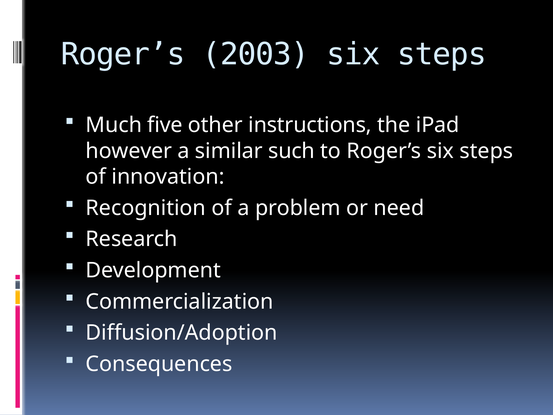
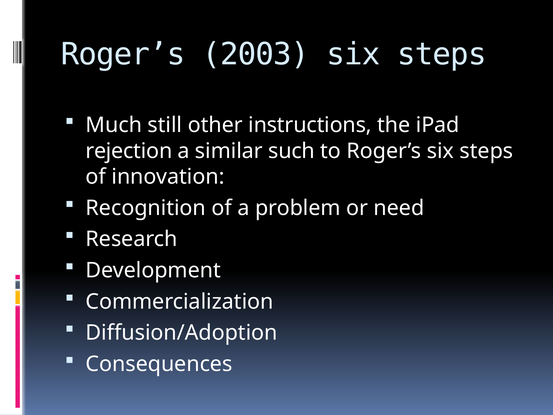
five: five -> still (165, 125)
however: however -> rejection (129, 151)
